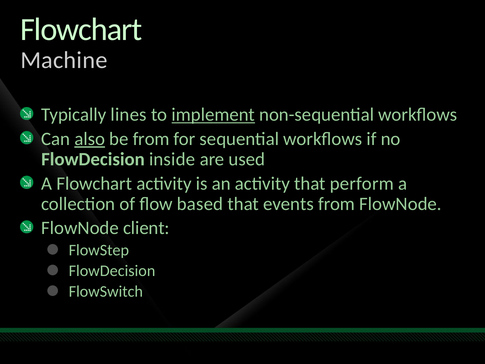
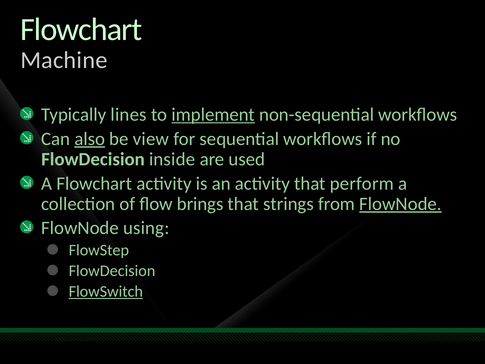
be from: from -> view (151, 139)
based: based -> brings (200, 204)
events: events -> strings (288, 204)
FlowNode underline: none -> present (401, 204)
client: client -> using (146, 228)
FlowSwitch underline: none -> present (106, 291)
